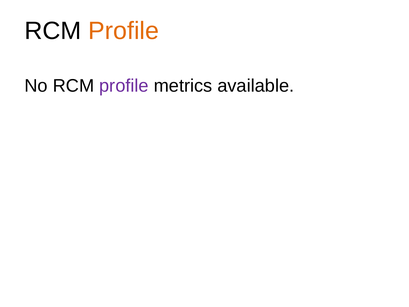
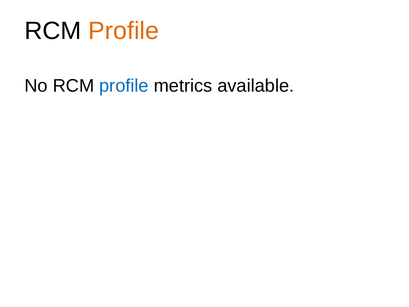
profile colour: purple -> blue (124, 86)
